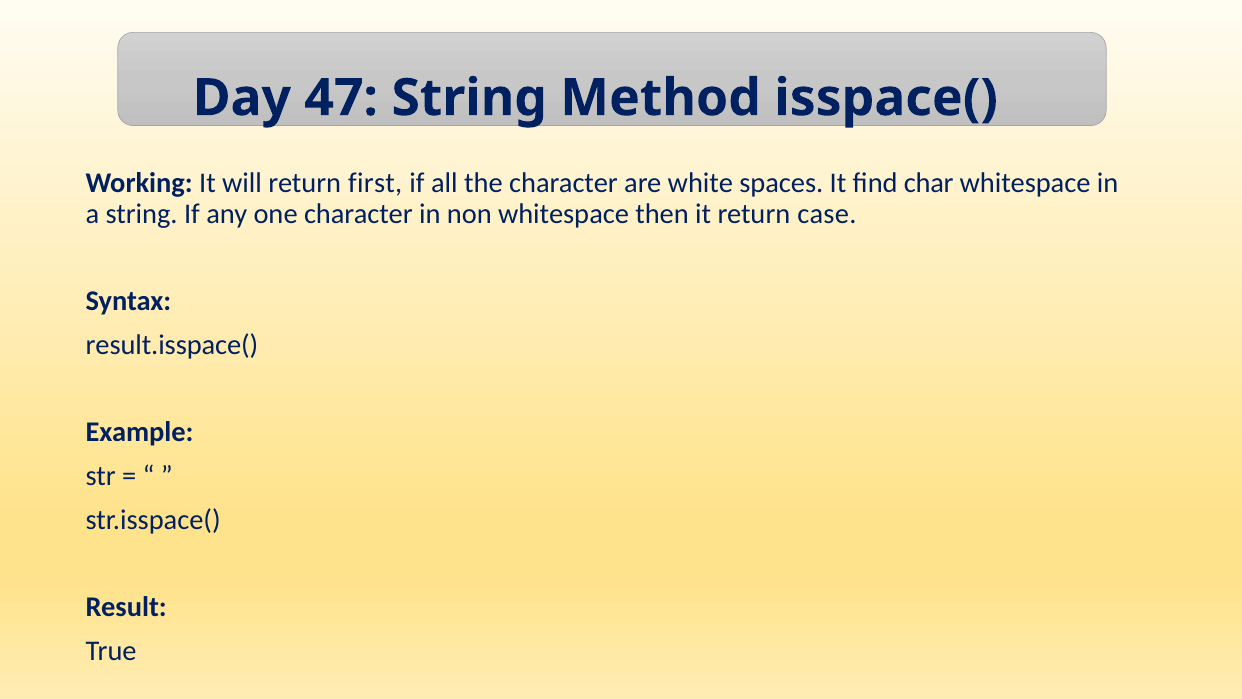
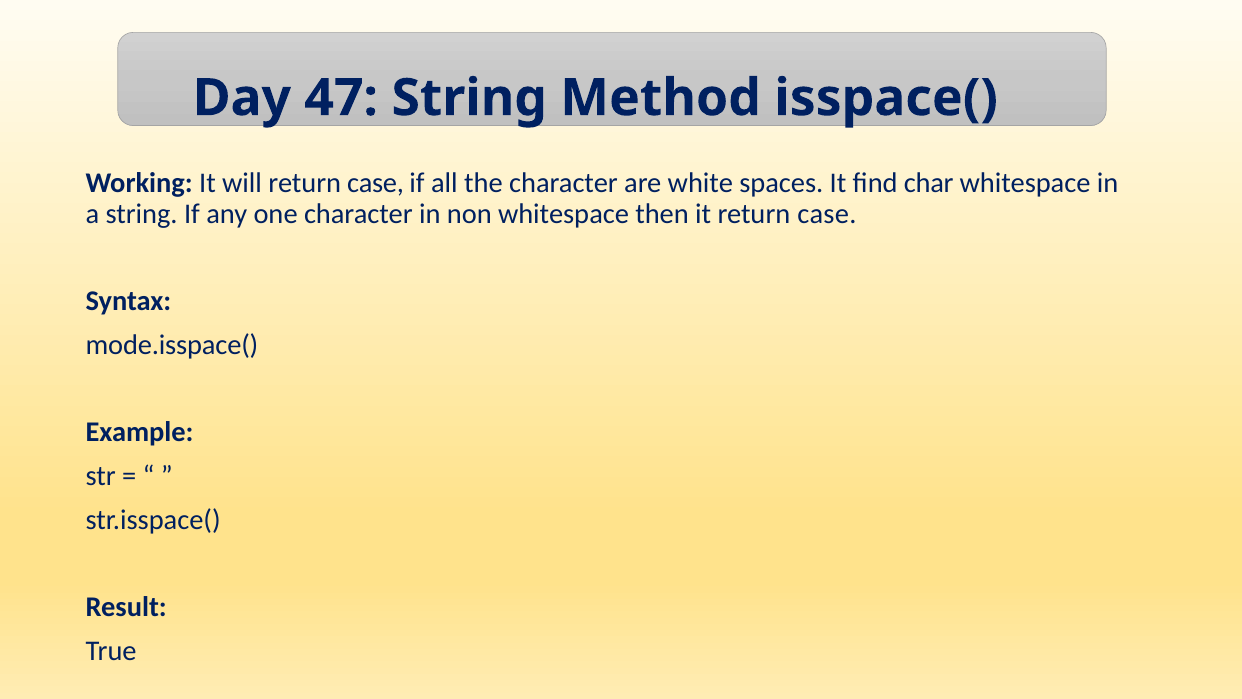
will return first: first -> case (375, 183)
result.isspace(: result.isspace( -> mode.isspace( (172, 345)
